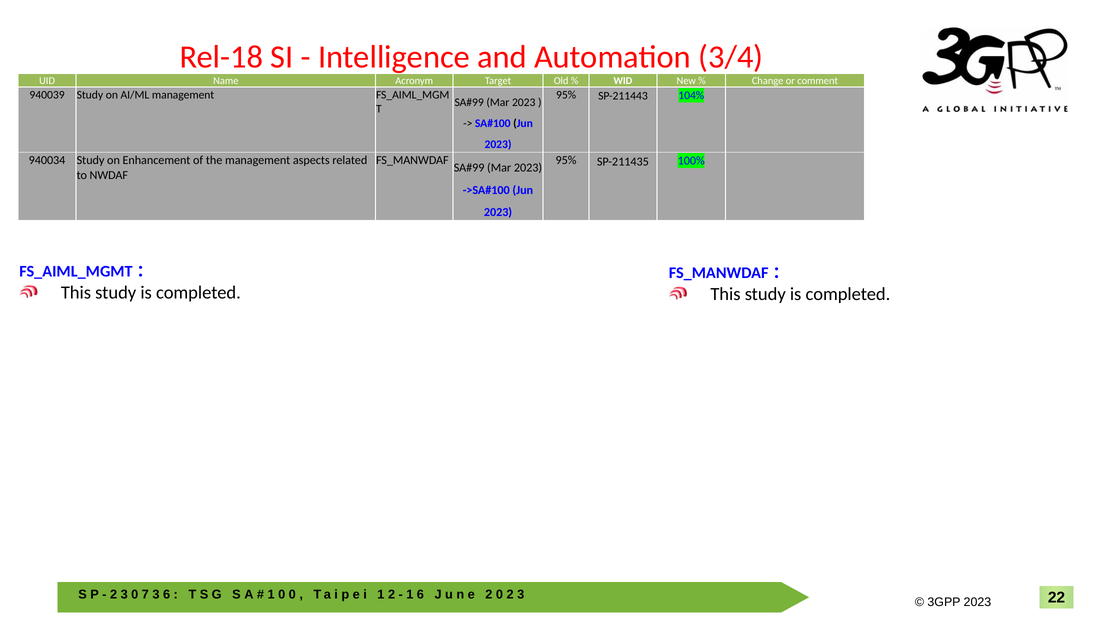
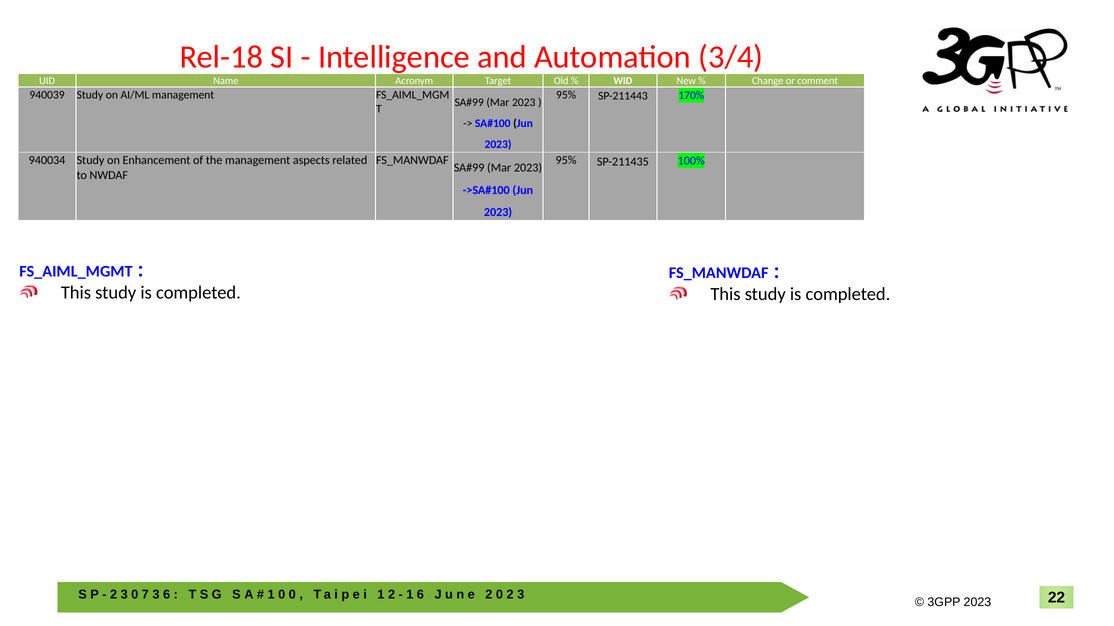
104%: 104% -> 170% (691, 95)
